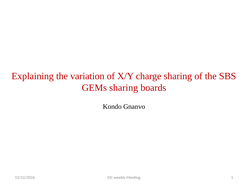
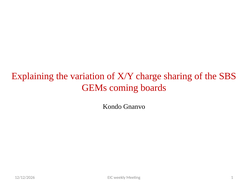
GEMs sharing: sharing -> coming (124, 88)
